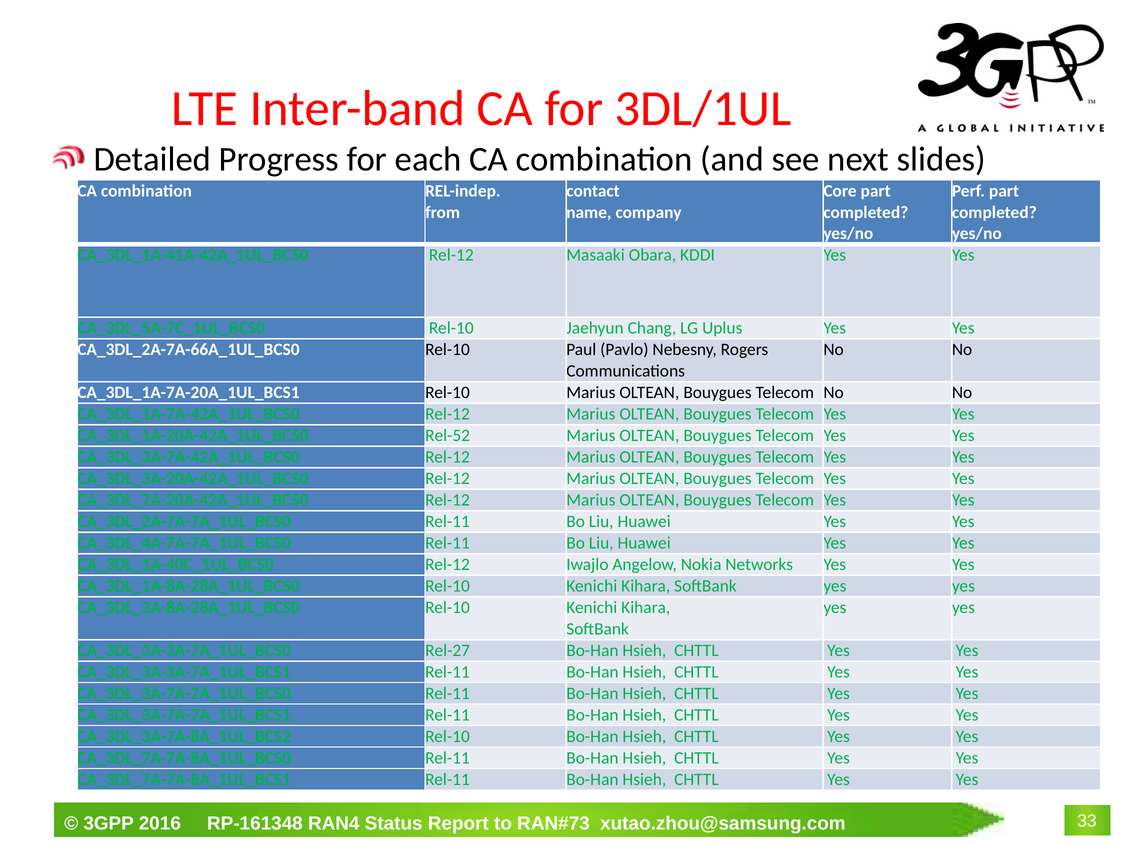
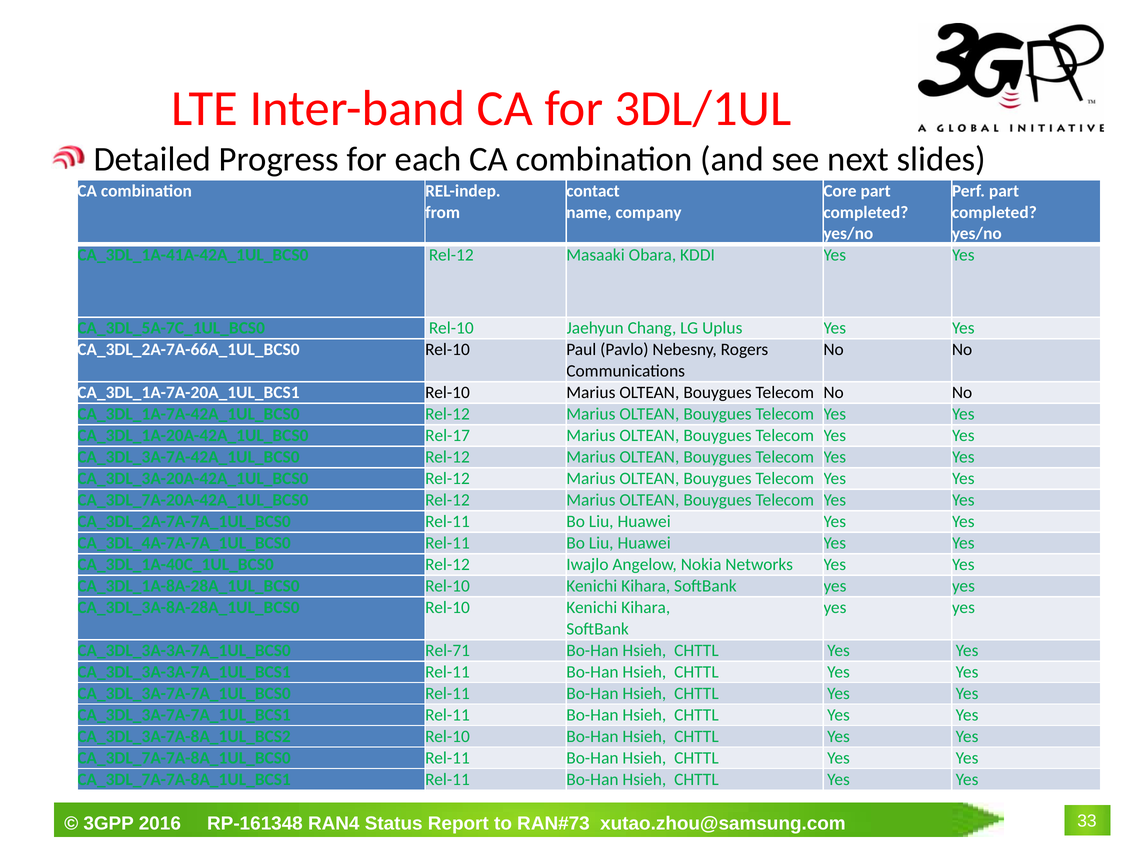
Rel-52: Rel-52 -> Rel-17 (448, 436)
Rel-27: Rel-27 -> Rel-71 (448, 650)
